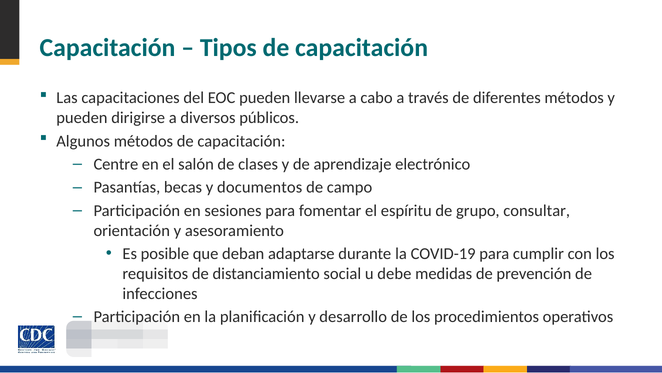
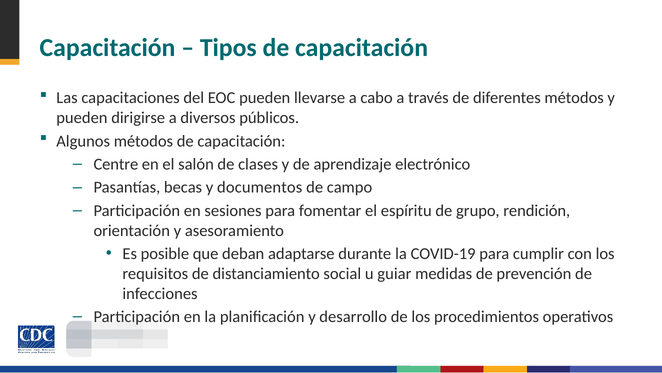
consultar: consultar -> rendición (537, 210)
debe: debe -> guiar (394, 273)
